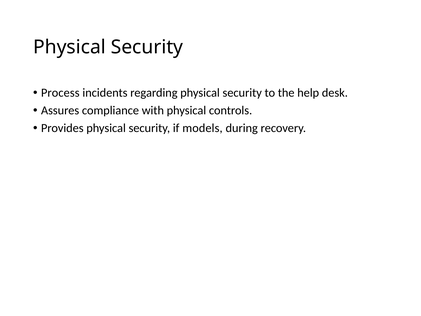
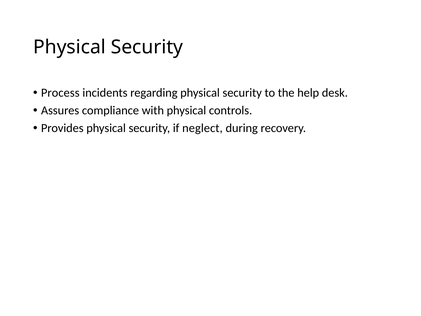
models: models -> neglect (202, 128)
